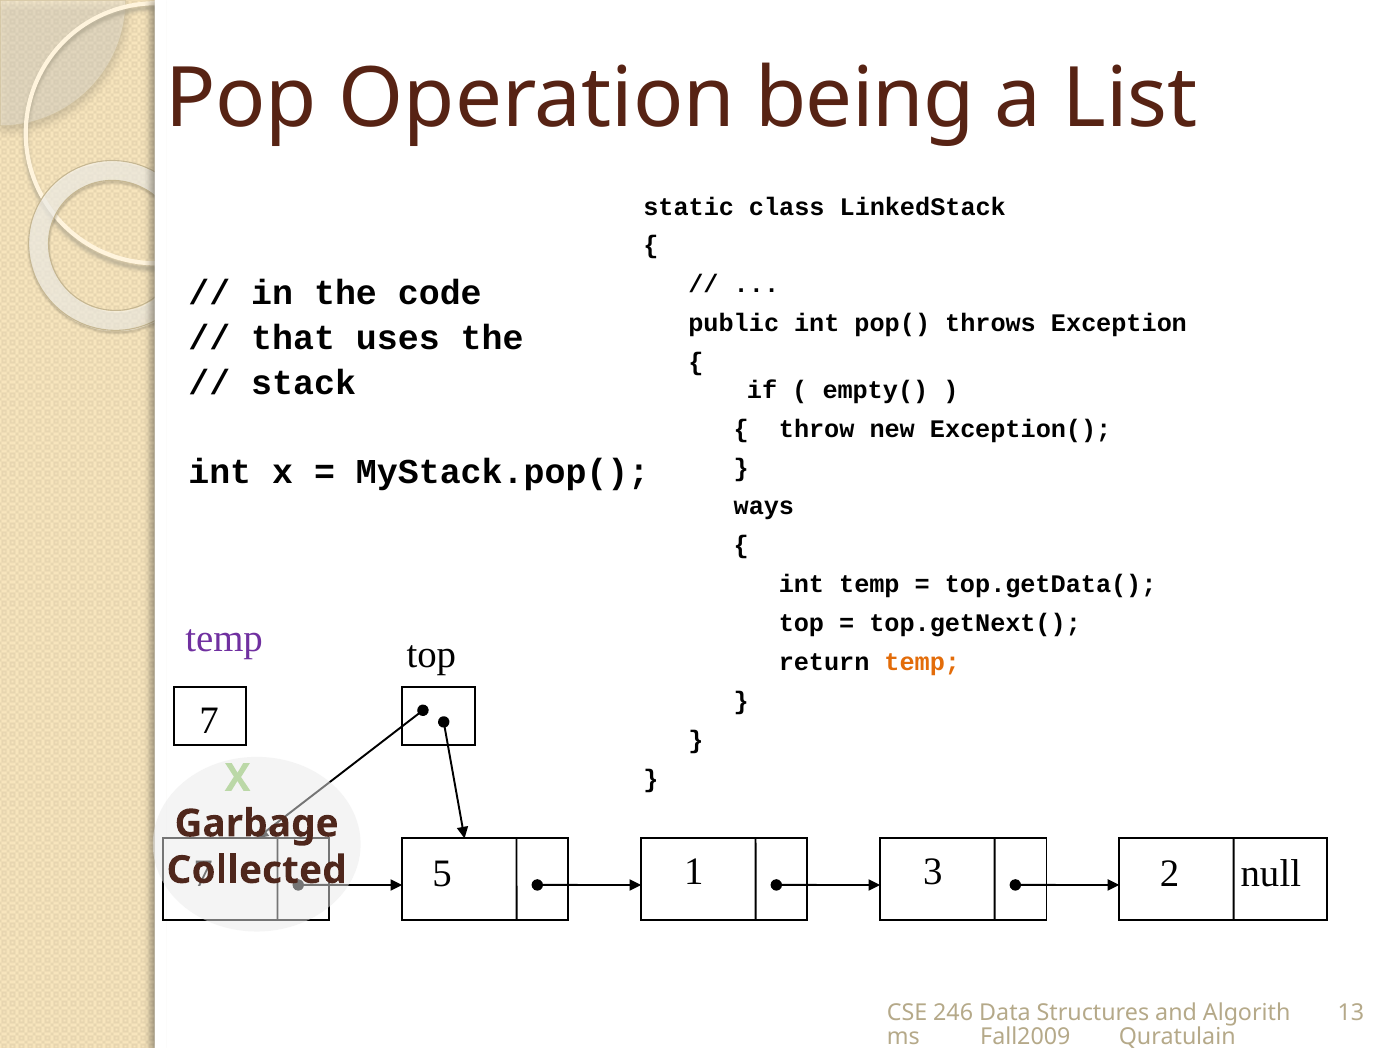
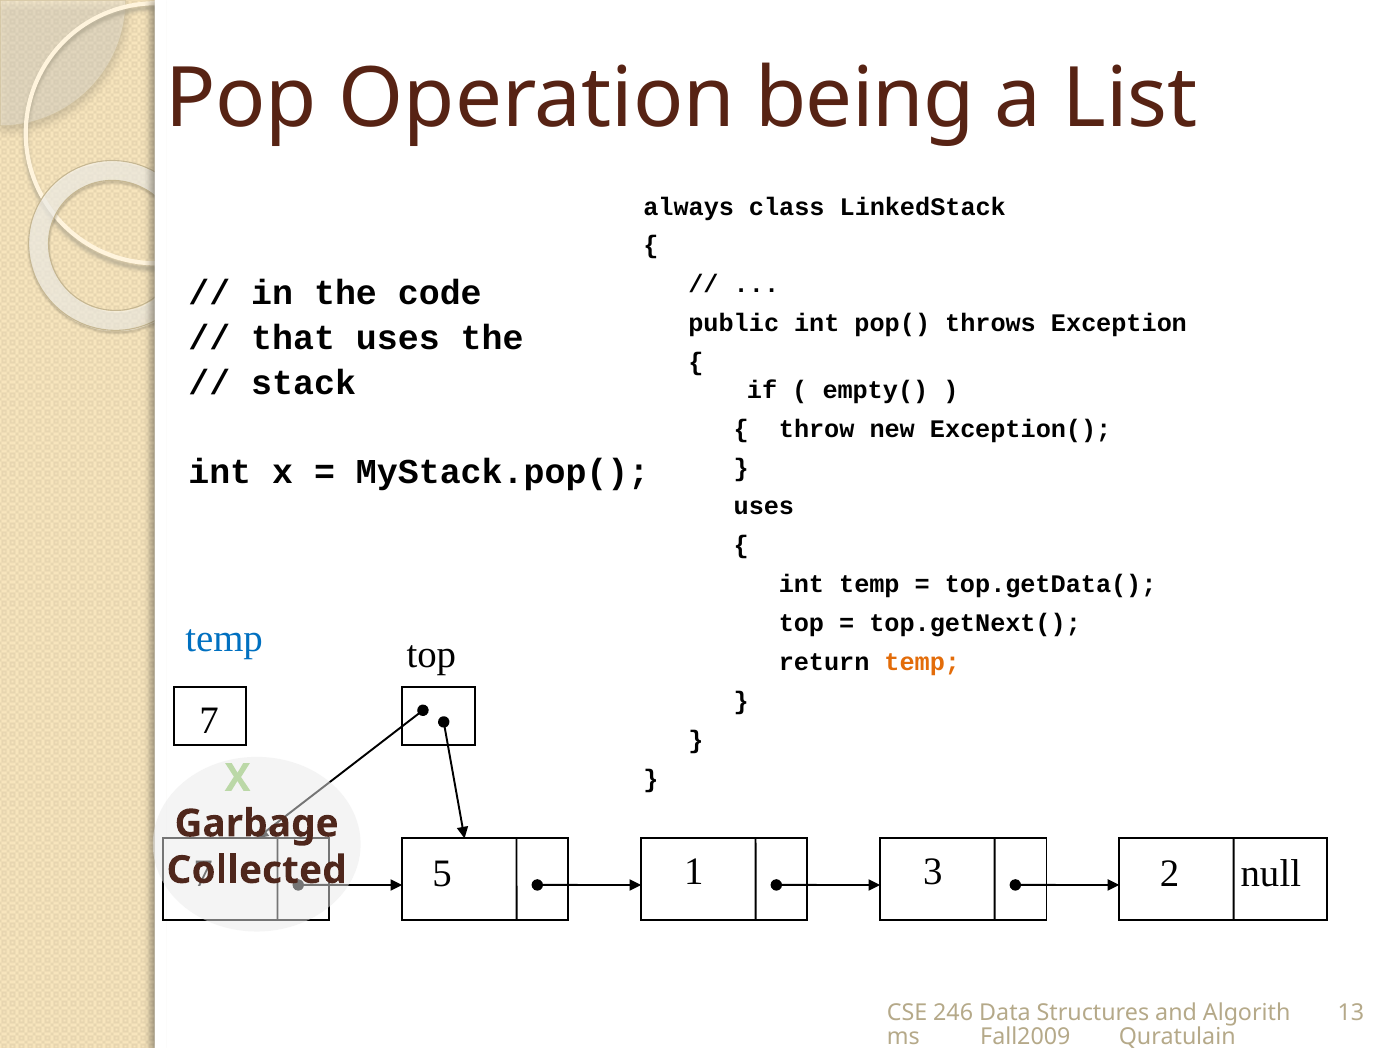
static: static -> always (689, 207)
ways: ways -> uses (764, 507)
temp colour: purple -> blue (224, 638)
